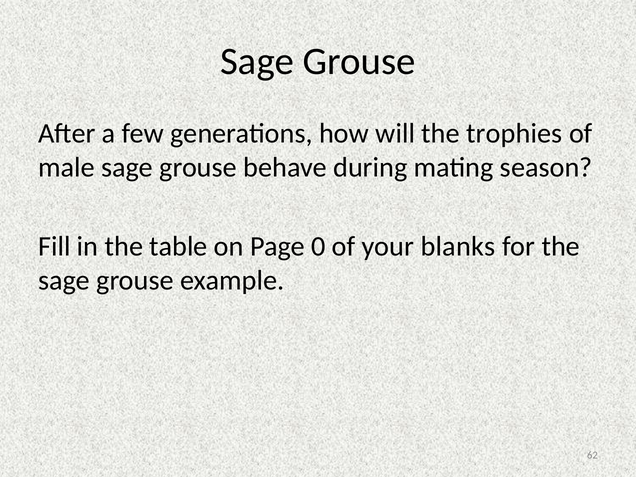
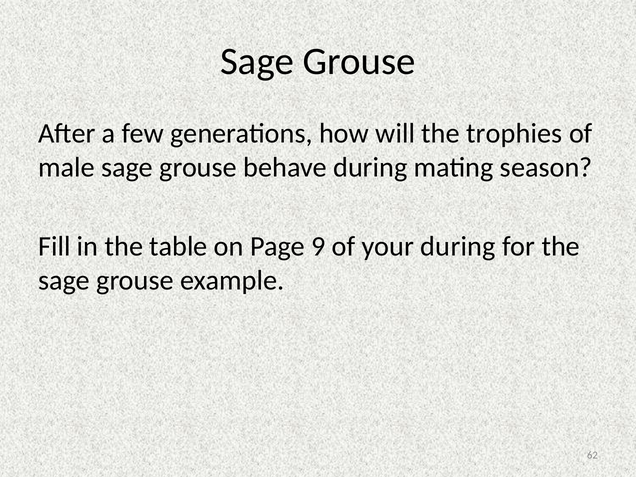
0: 0 -> 9 (318, 247)
your blanks: blanks -> during (458, 247)
